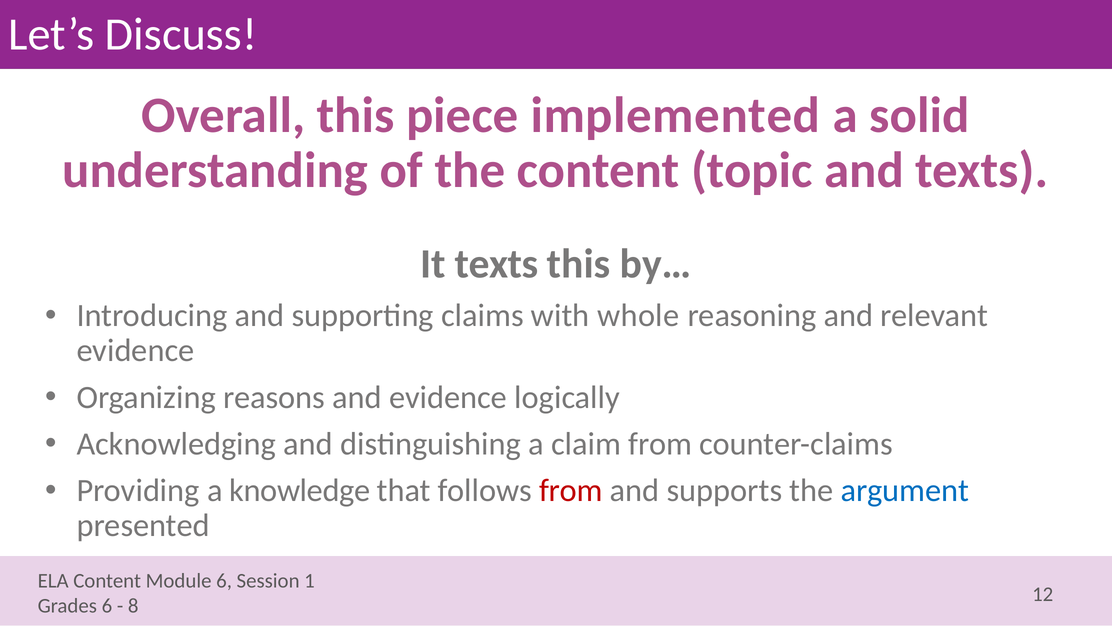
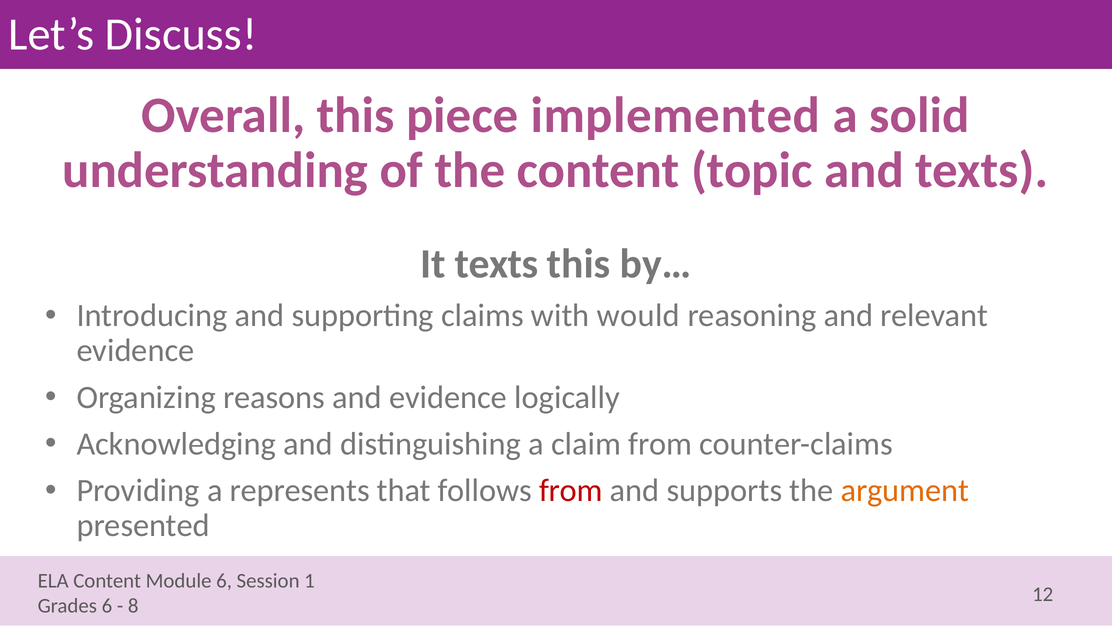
whole: whole -> would (638, 315)
knowledge: knowledge -> represents (300, 490)
argument colour: blue -> orange (905, 490)
